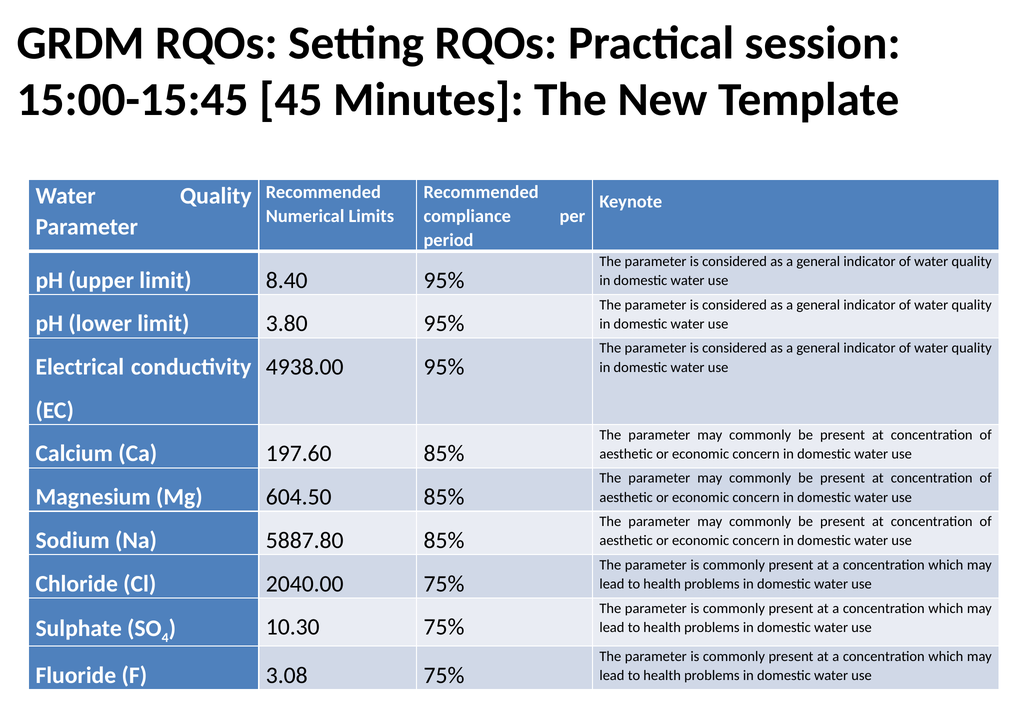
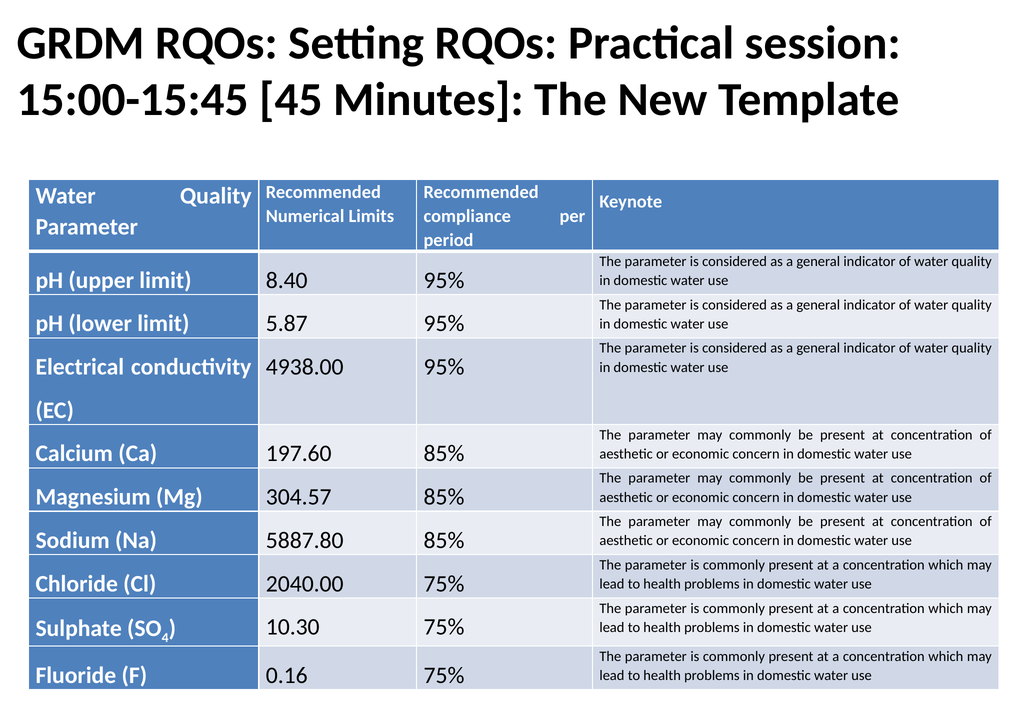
3.80: 3.80 -> 5.87 (287, 323)
604.50: 604.50 -> 304.57 (299, 497)
3.08: 3.08 -> 0.16 (287, 675)
